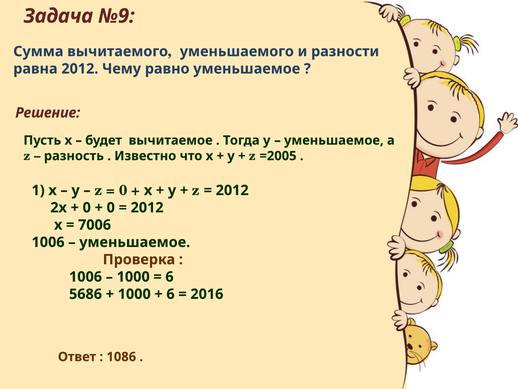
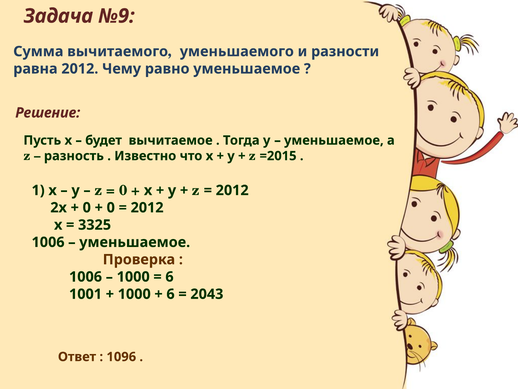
=2005: =2005 -> =2015 (278, 156)
7006: 7006 -> 3325 (95, 225)
5686: 5686 -> 1001 (86, 294)
2016: 2016 -> 2043 (207, 294)
1086: 1086 -> 1096 (121, 356)
